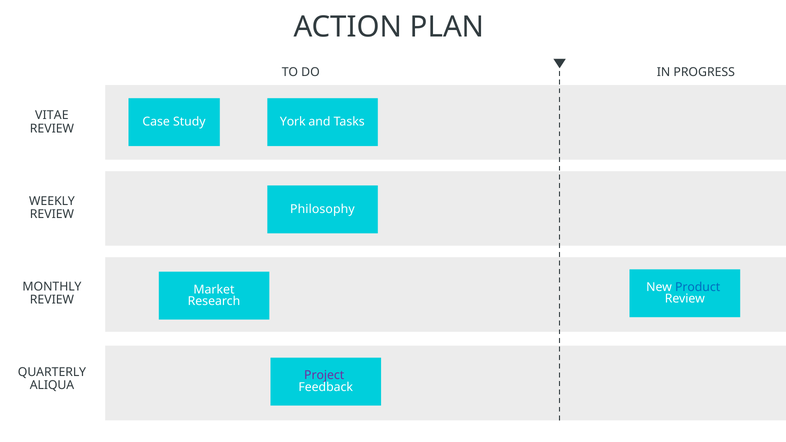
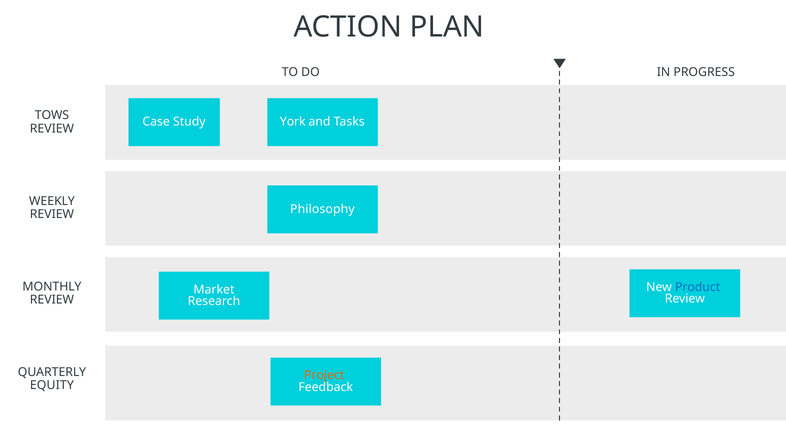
VITAE: VITAE -> TOWS (52, 115)
Project colour: purple -> orange (324, 376)
ALIQUA: ALIQUA -> EQUITY (52, 385)
